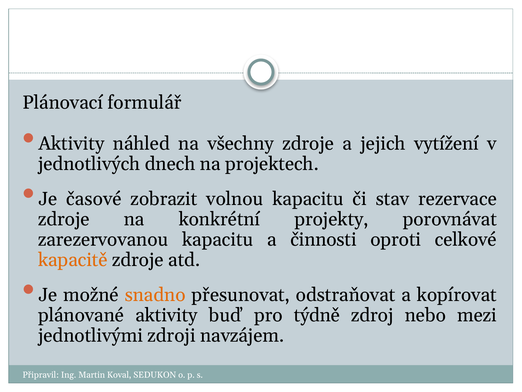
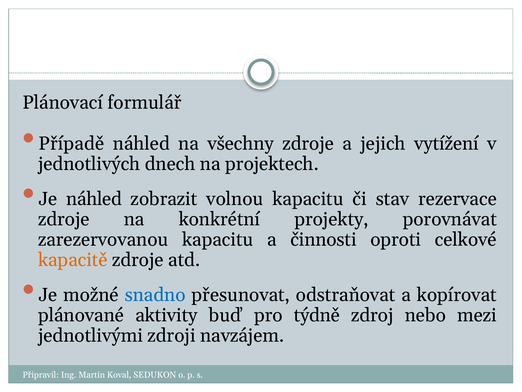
Aktivity: Aktivity -> Případě (71, 143)
Je časové: časové -> náhled (94, 199)
snadno colour: orange -> blue (155, 295)
